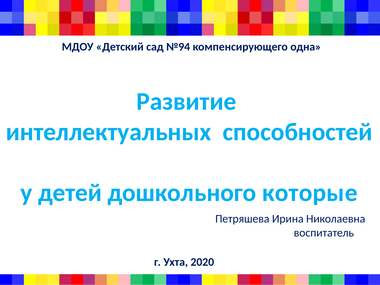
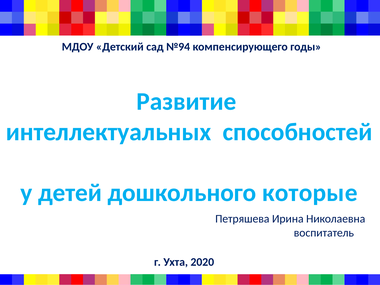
одна: одна -> годы (306, 47)
